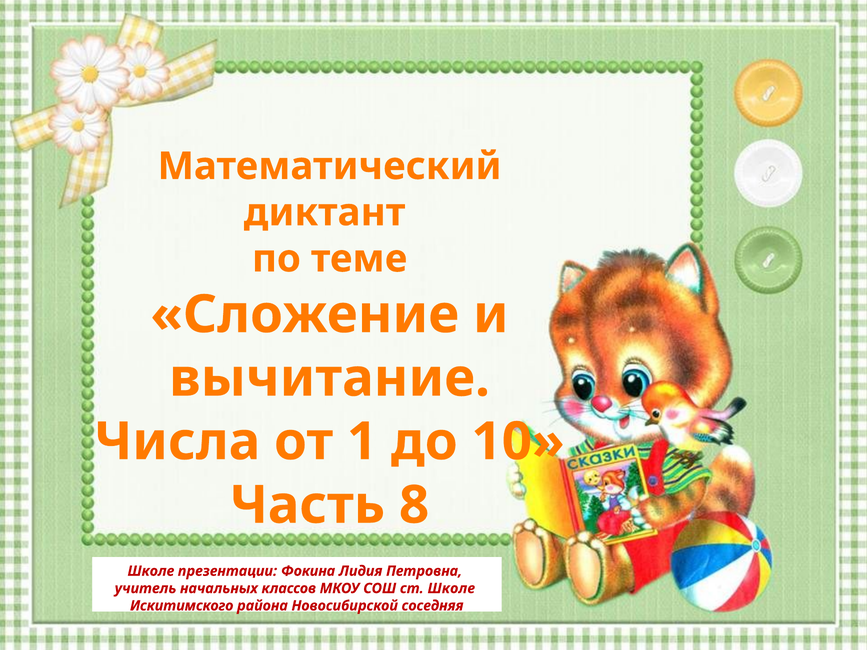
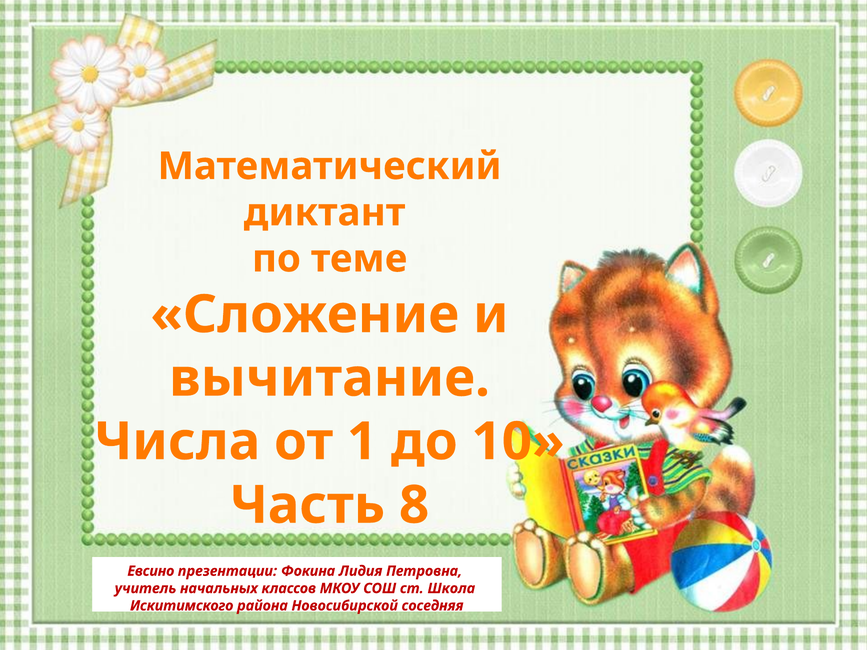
Школе: Школе -> Евсино (151, 571)
ст Школе: Школе -> Школа (451, 589)
